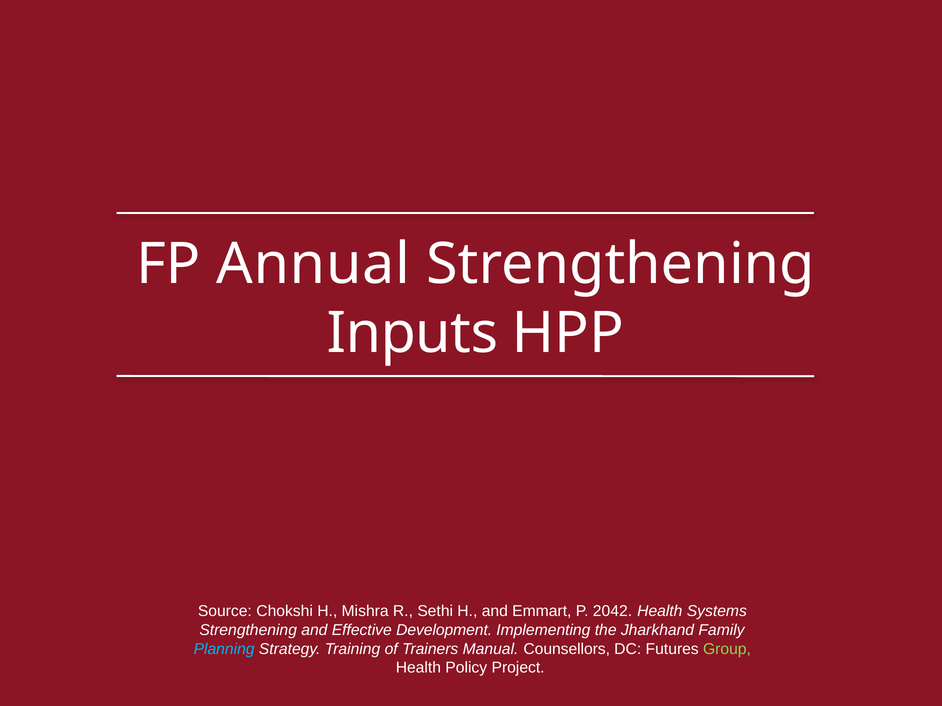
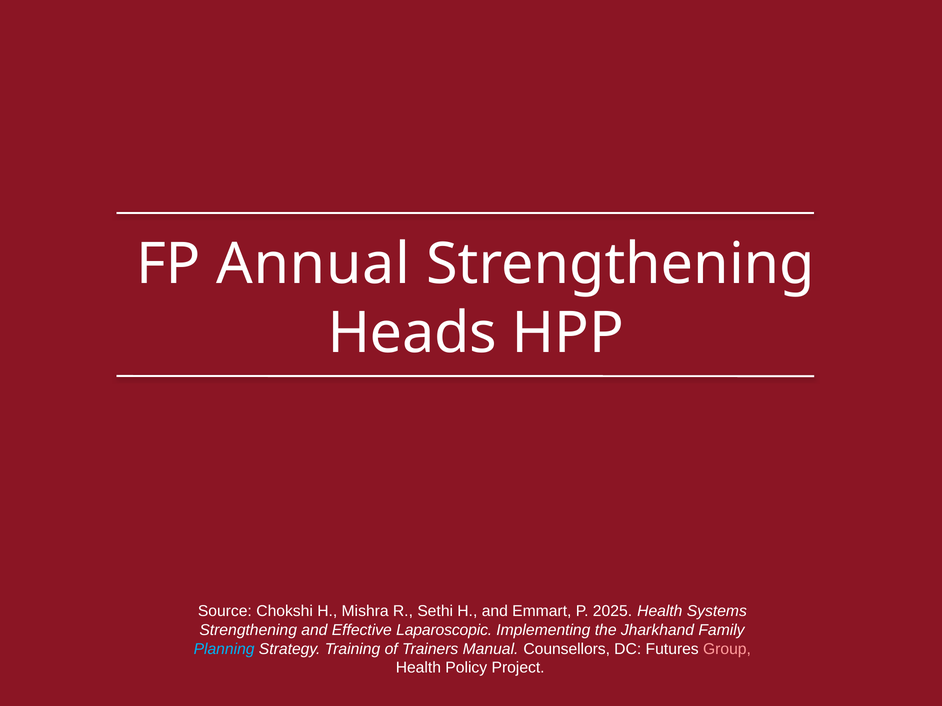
Inputs: Inputs -> Heads (412, 333)
2042: 2042 -> 2025 (612, 612)
Development: Development -> Laparoscopic (444, 631)
Group colour: light green -> pink (727, 649)
